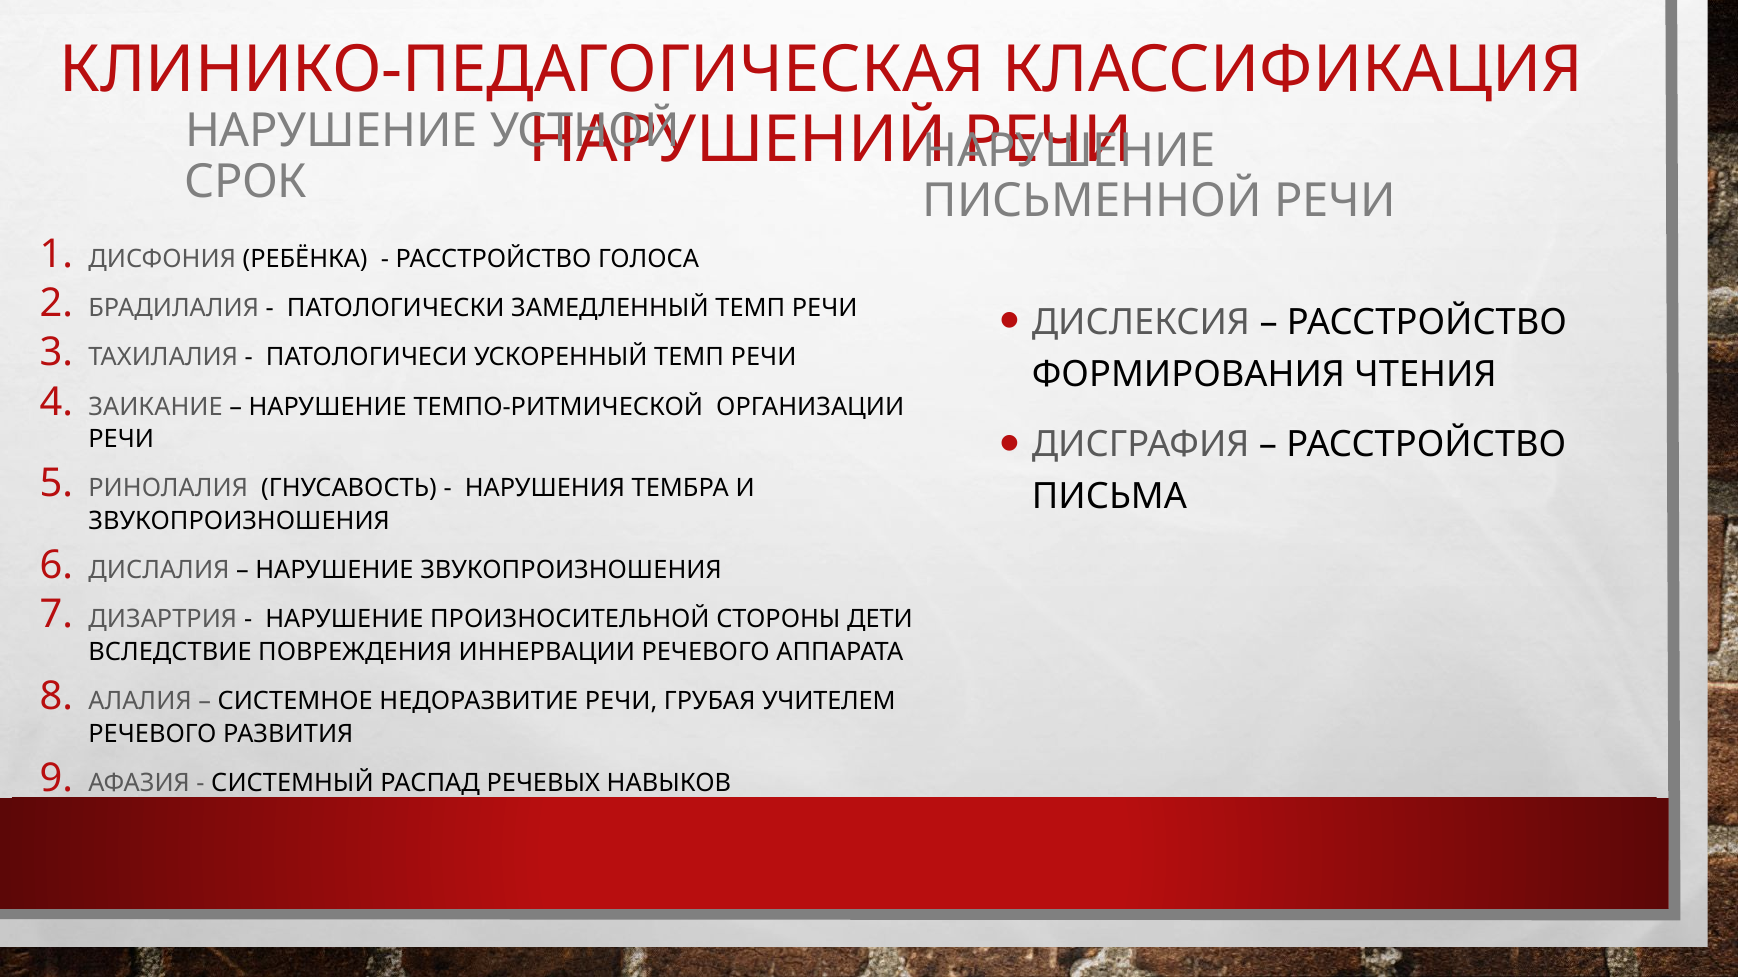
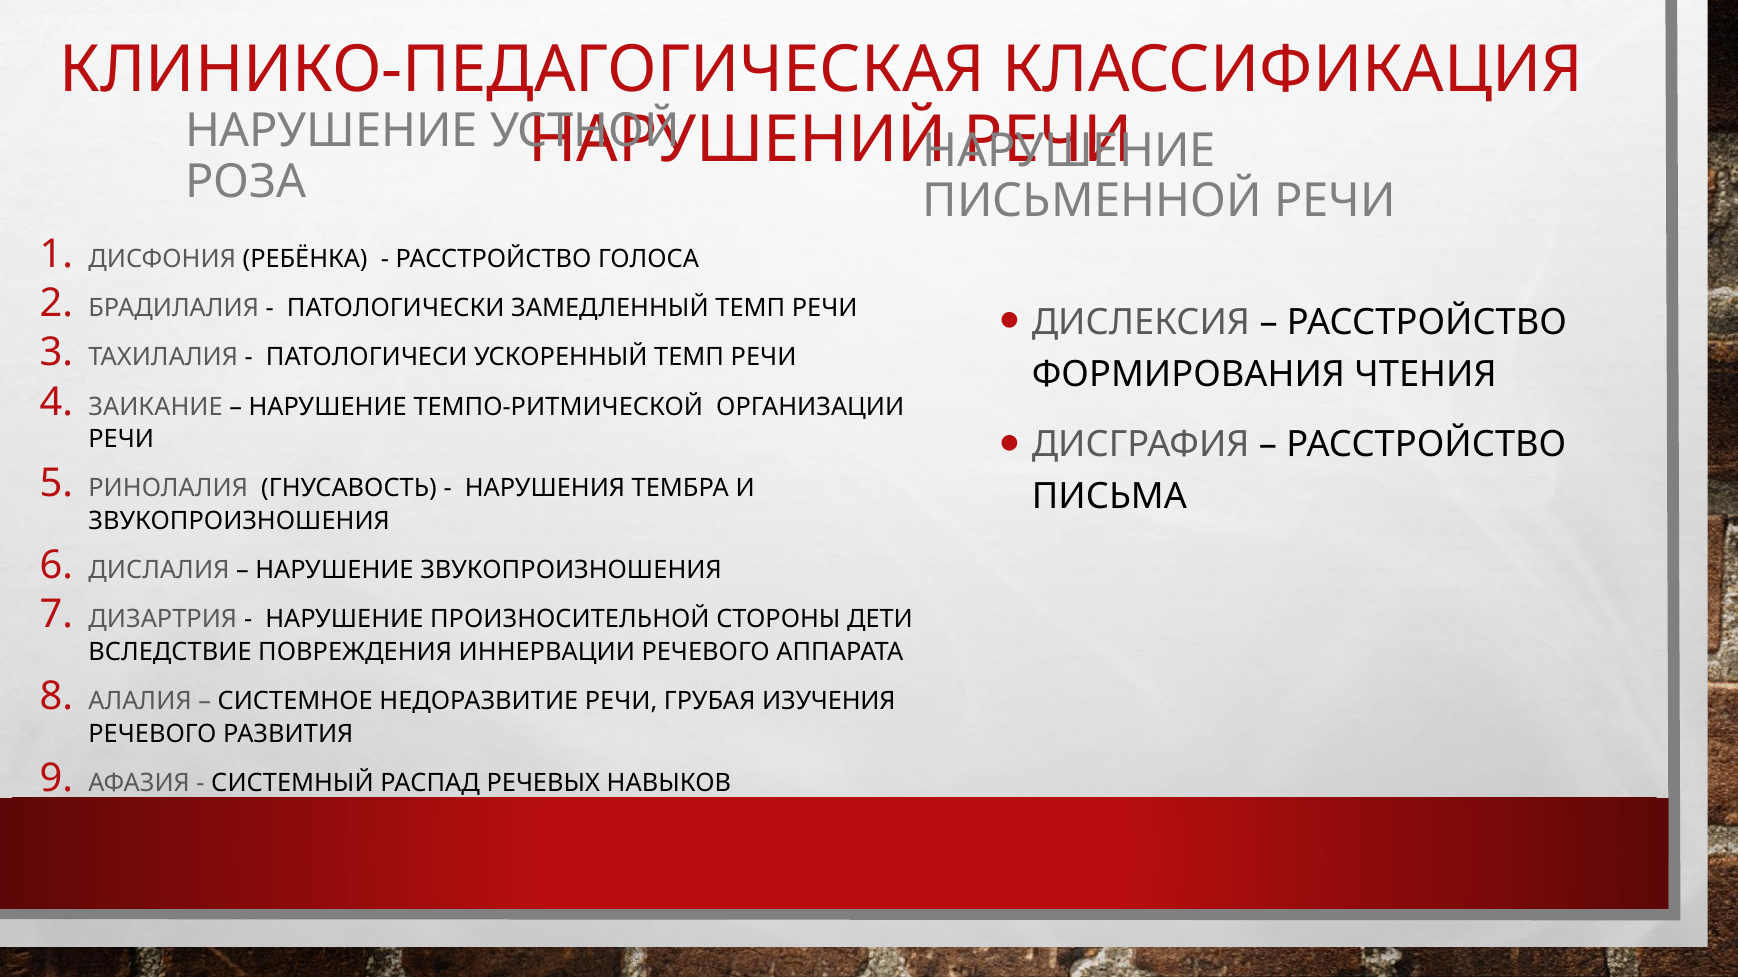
СРОК: СРОК -> РОЗА (246, 182)
УЧИТЕЛЕМ: УЧИТЕЛЕМ -> ИЗУЧЕНИЯ (829, 702)
